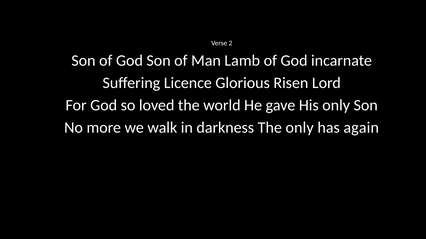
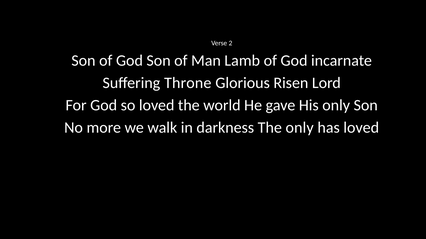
Licence: Licence -> Throne (188, 83)
has again: again -> loved (361, 128)
